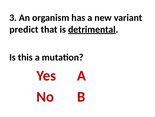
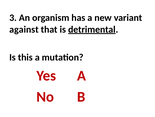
predict: predict -> against (24, 29)
